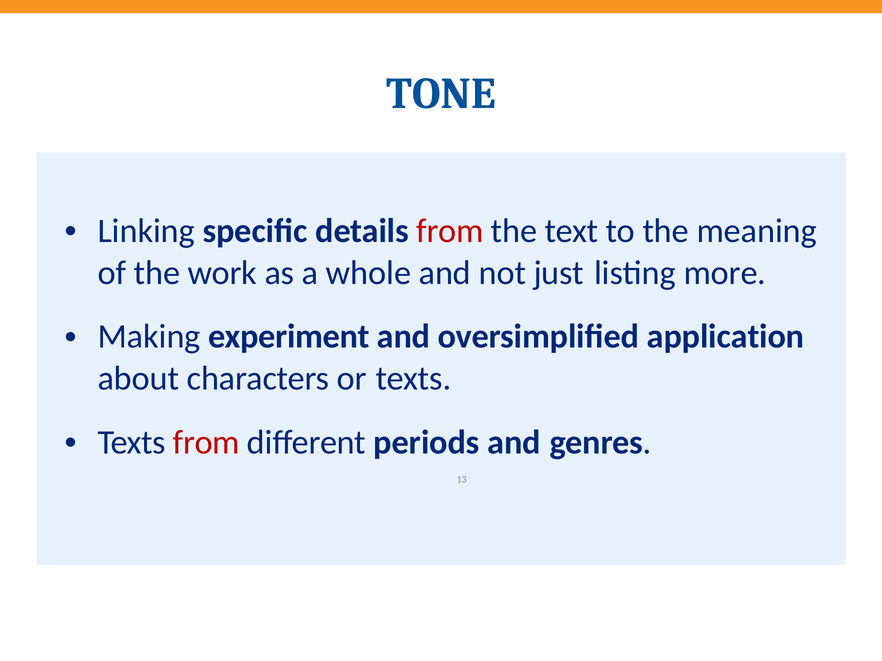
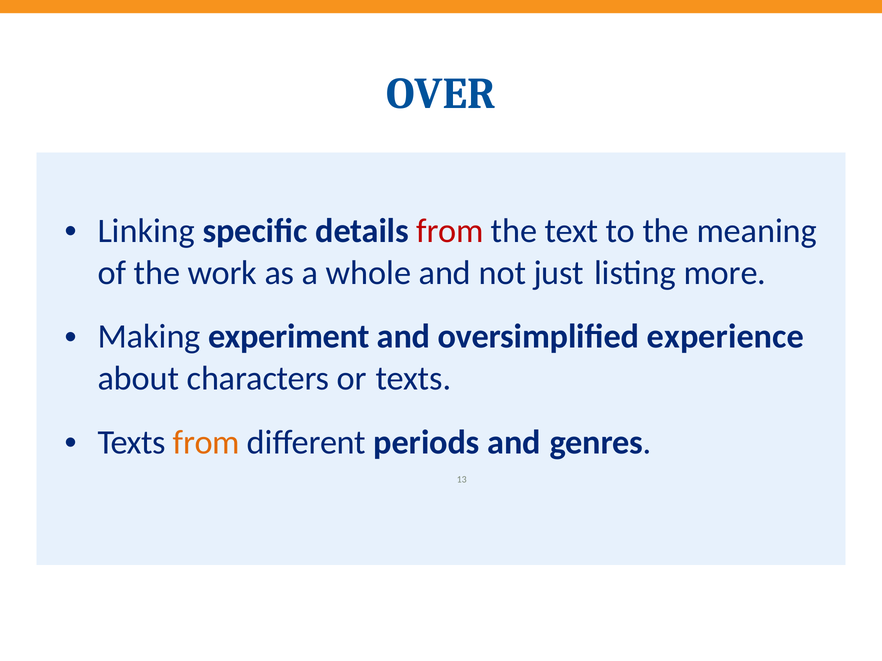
TONE: TONE -> OVER (441, 94)
application: application -> experience (725, 337)
from colour: red -> orange (206, 443)
